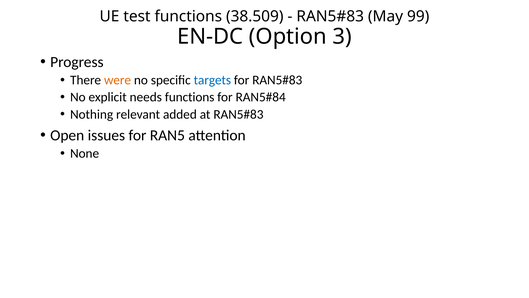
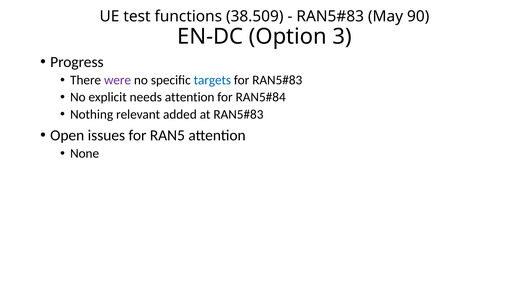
99: 99 -> 90 (418, 16)
were colour: orange -> purple (118, 80)
needs functions: functions -> attention (190, 97)
